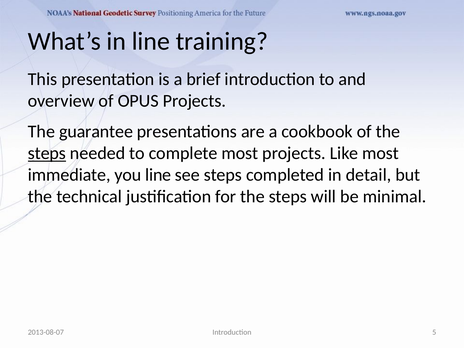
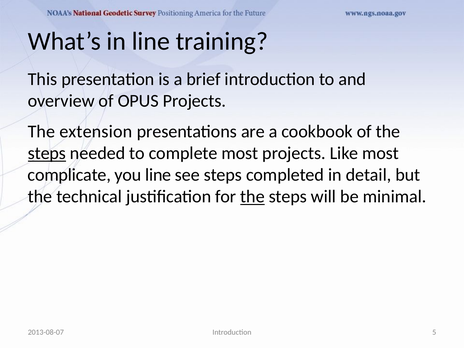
guarantee: guarantee -> extension (96, 132)
immediate: immediate -> complicate (69, 175)
the underline: none -> present (252, 197)
